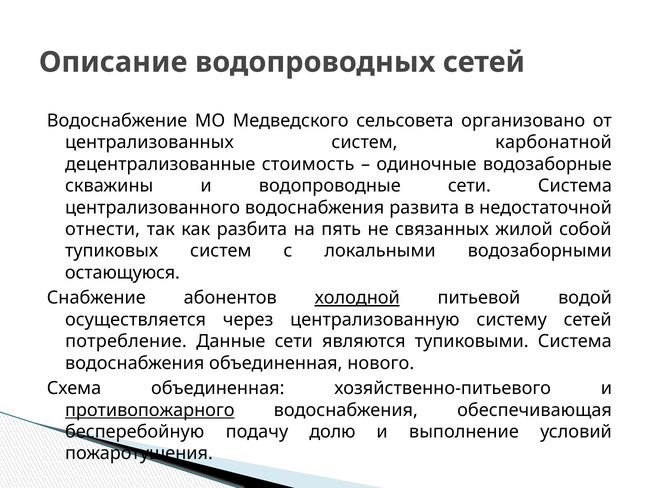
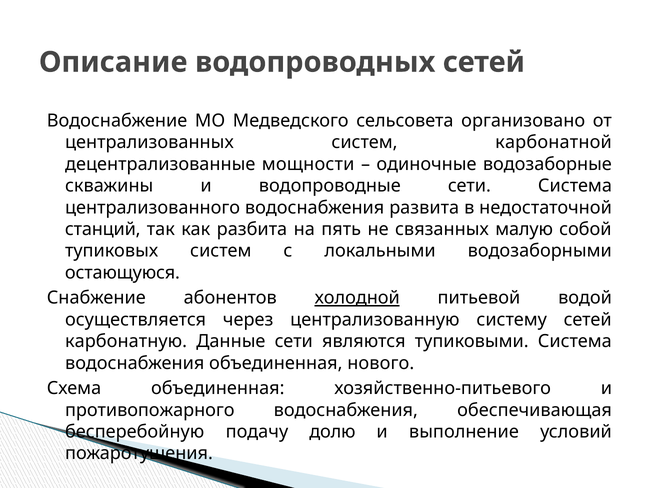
стоимость: стоимость -> мощности (308, 164)
отнести: отнести -> станций (103, 229)
жилой: жилой -> малую (524, 229)
потребление: потребление -> карбонатную (126, 342)
противопожарного underline: present -> none (150, 410)
